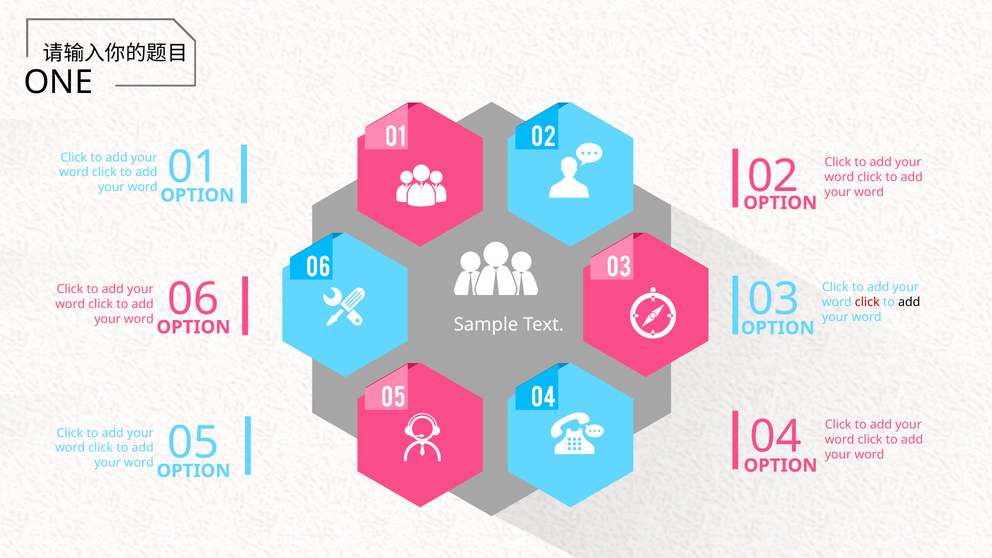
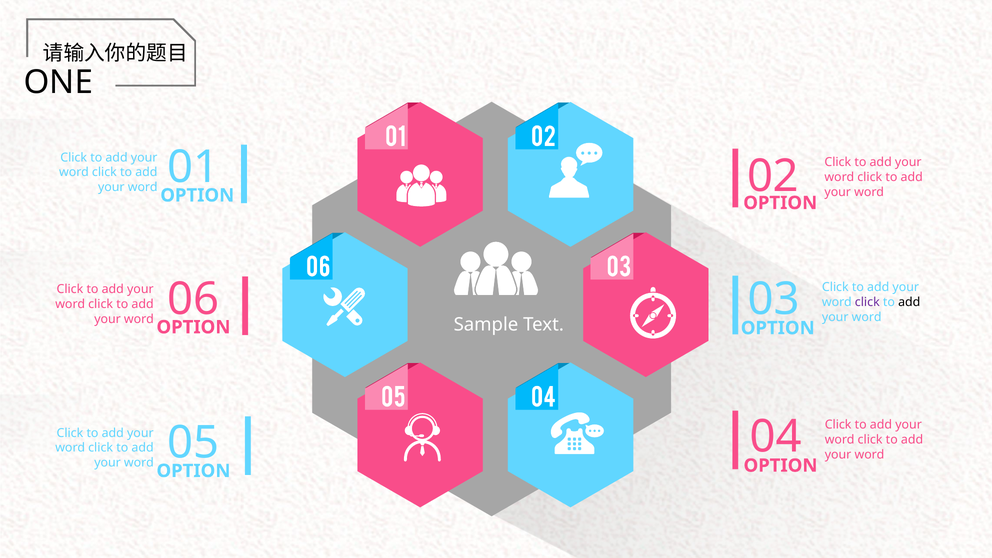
click colour: red -> purple (867, 302)
